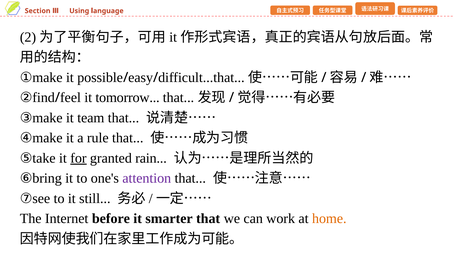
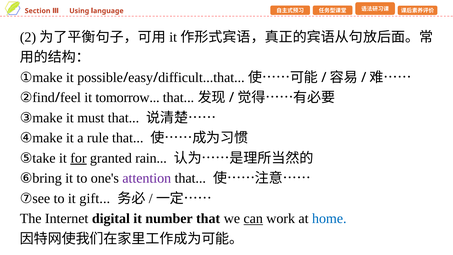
team: team -> must (91, 118)
still: still -> gift (95, 198)
before: before -> digital (111, 218)
smarter: smarter -> number (169, 218)
can underline: none -> present (253, 218)
home colour: orange -> blue (329, 218)
